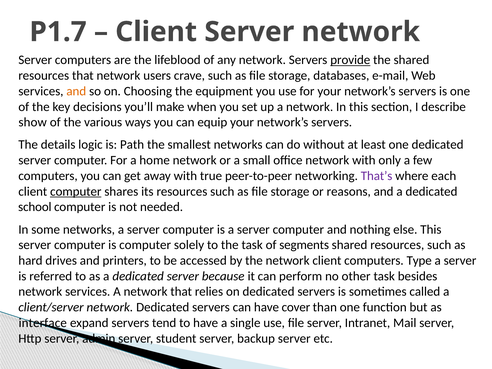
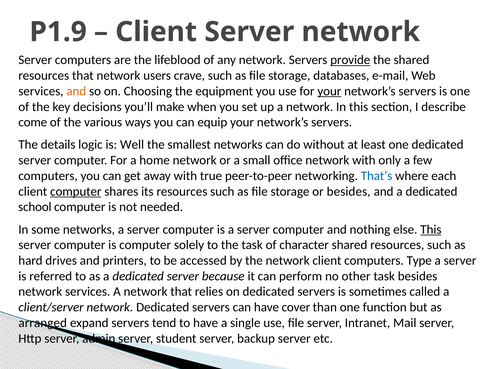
P1.7: P1.7 -> P1.9 (58, 32)
your underline: none -> present (329, 91)
show: show -> come (33, 122)
Path: Path -> Well (132, 145)
That’s colour: purple -> blue (377, 176)
or reasons: reasons -> besides (349, 191)
This underline: none -> present (431, 229)
segments: segments -> character (304, 245)
interface: interface -> arranged (43, 323)
